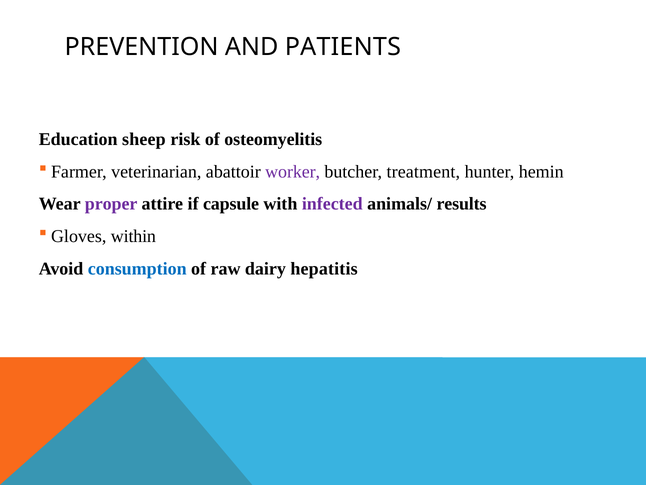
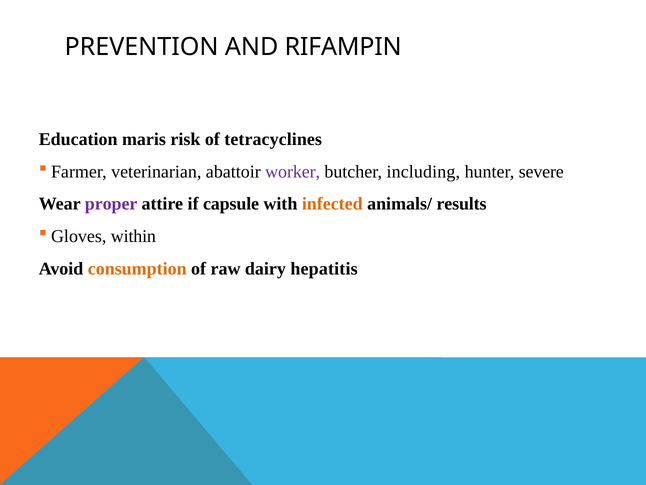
PATIENTS: PATIENTS -> RIFAMPIN (343, 47)
sheep: sheep -> maris (144, 139)
osteomyelitis: osteomyelitis -> tetracyclines (273, 139)
treatment: treatment -> including (423, 171)
hemin: hemin -> severe (541, 171)
infected colour: purple -> orange (332, 204)
consumption colour: blue -> orange (137, 269)
